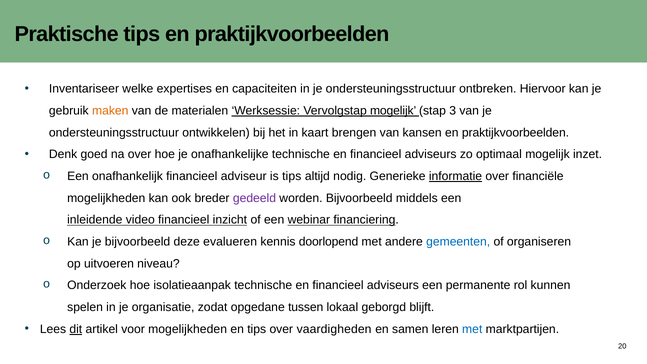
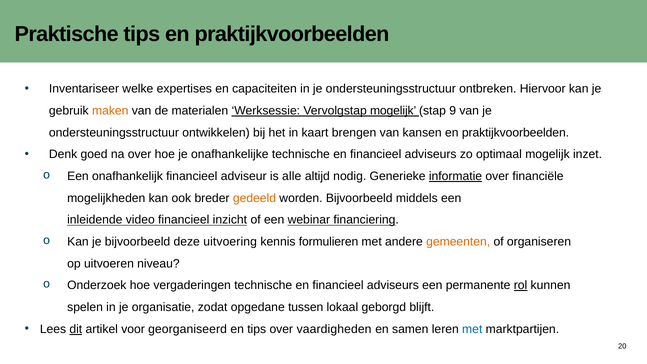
3: 3 -> 9 (453, 111)
is tips: tips -> alle (292, 176)
gedeeld colour: purple -> orange (254, 198)
evalueren: evalueren -> uitvoering (230, 242)
doorlopend: doorlopend -> formulieren (329, 242)
gemeenten colour: blue -> orange (458, 242)
isolatieaanpak: isolatieaanpak -> vergaderingen (192, 285)
rol underline: none -> present (521, 285)
voor mogelijkheden: mogelijkheden -> georganiseerd (188, 329)
